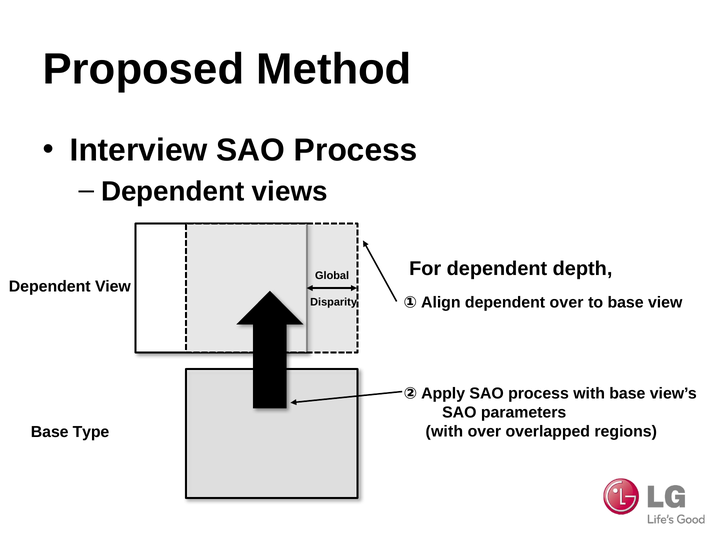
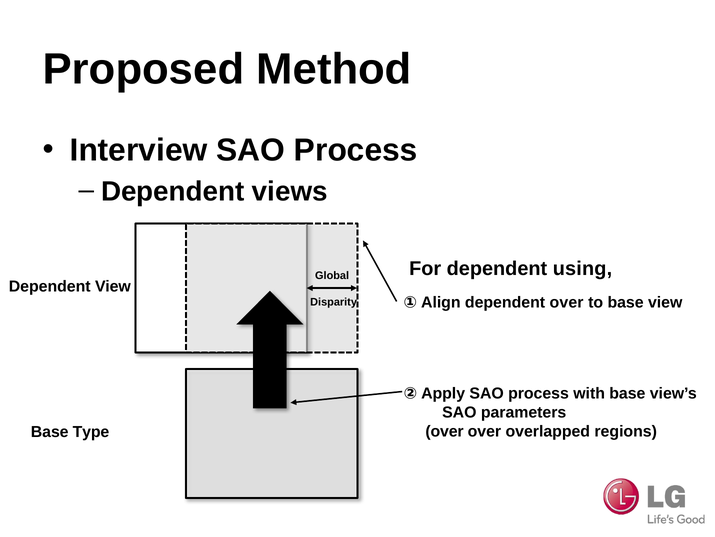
depth: depth -> using (582, 268)
with: with -> over (445, 431)
